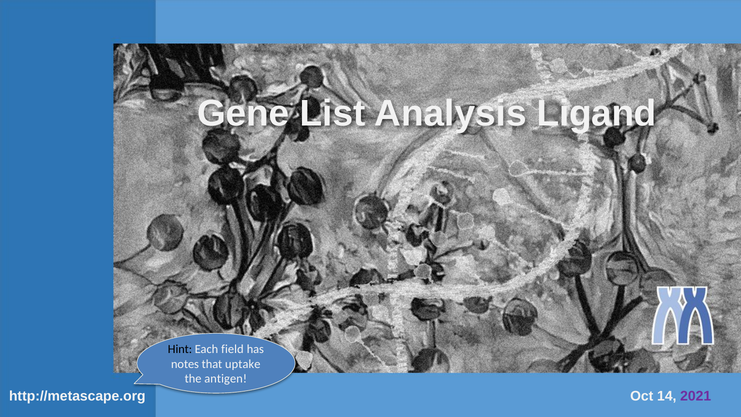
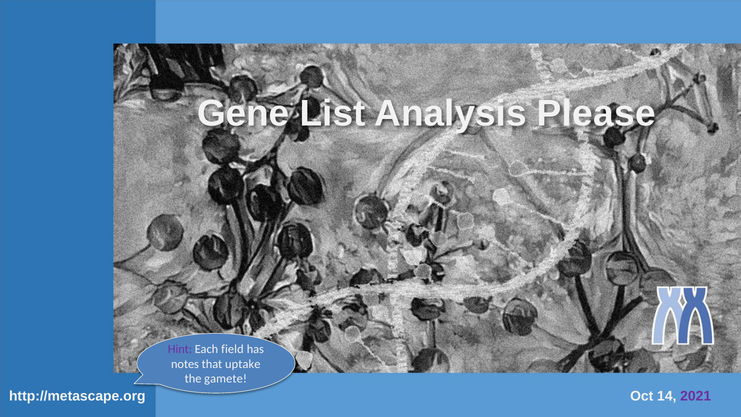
Ligand: Ligand -> Please (596, 114)
Hint colour: black -> purple (180, 349)
antigen: antigen -> gamete (226, 379)
